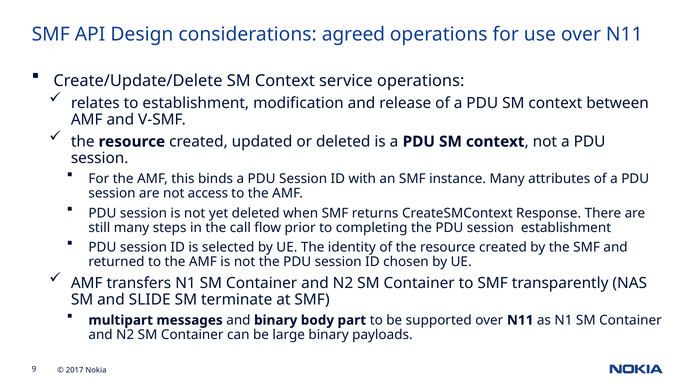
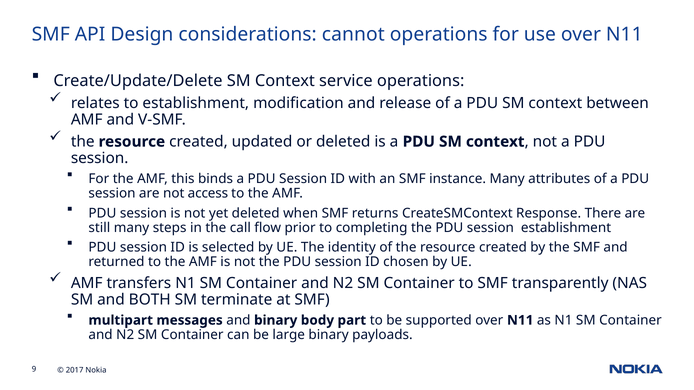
agreed: agreed -> cannot (353, 34)
SLIDE: SLIDE -> BOTH (150, 300)
